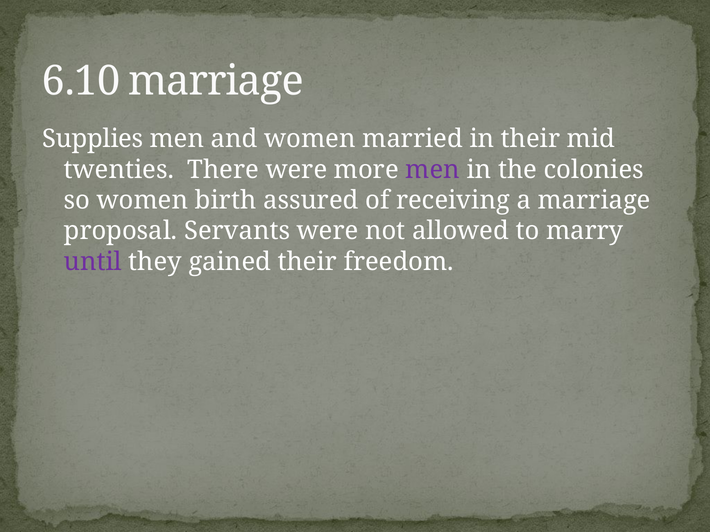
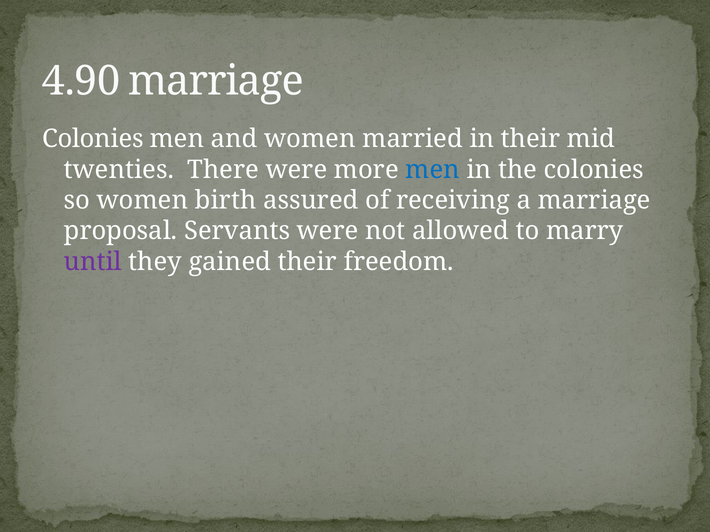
6.10: 6.10 -> 4.90 (81, 81)
Supplies: Supplies -> Colonies (93, 139)
men colour: purple -> blue (433, 170)
